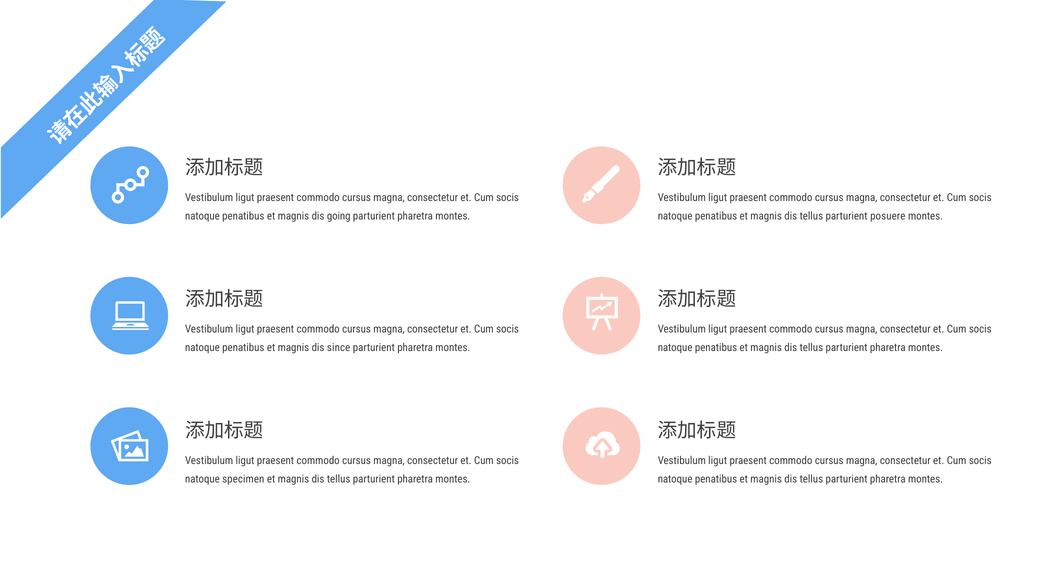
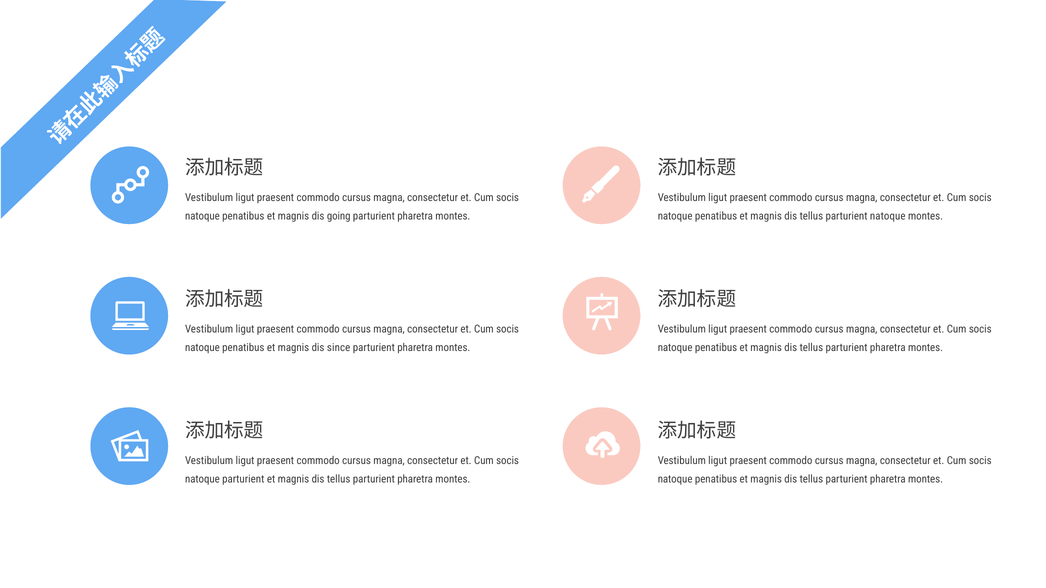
parturient posuere: posuere -> natoque (888, 216)
natoque specimen: specimen -> parturient (243, 479)
